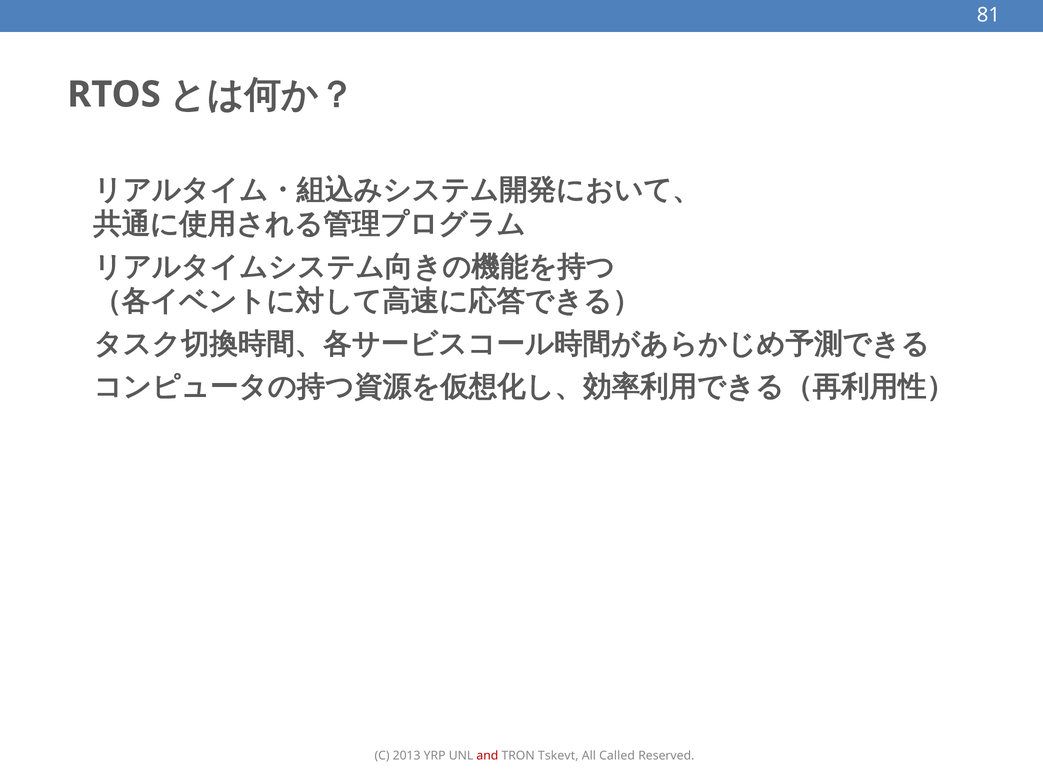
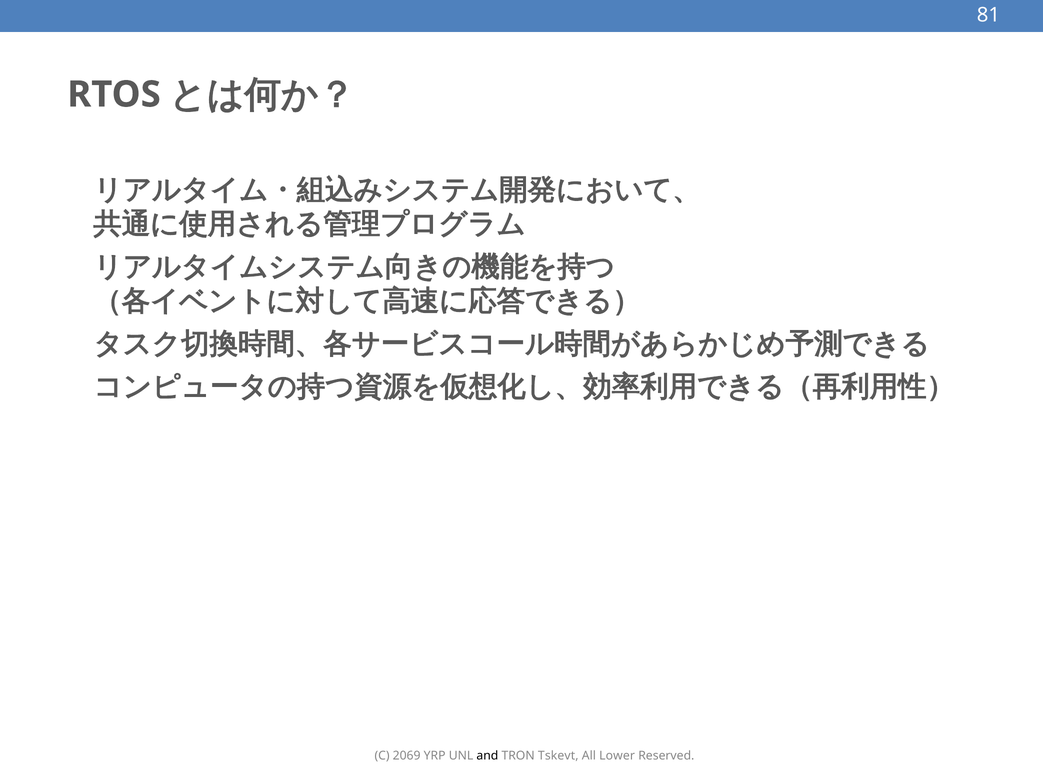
2013: 2013 -> 2069 (407, 756)
and colour: red -> black (487, 756)
Called: Called -> Lower (617, 756)
